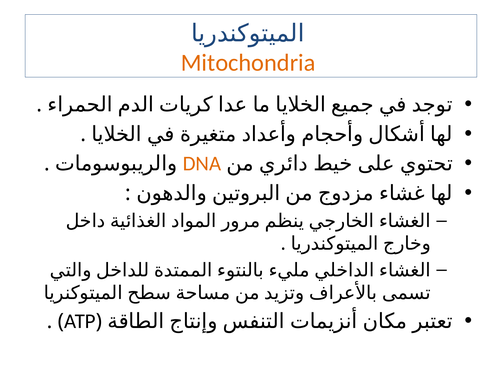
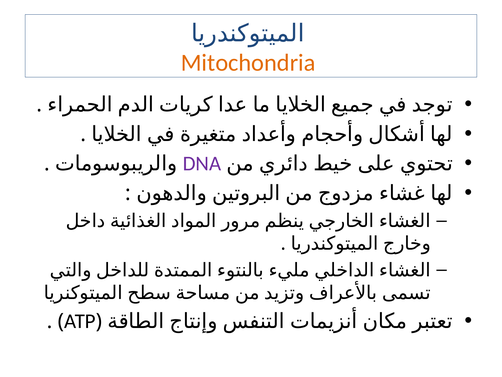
DNA colour: orange -> purple (202, 164)
